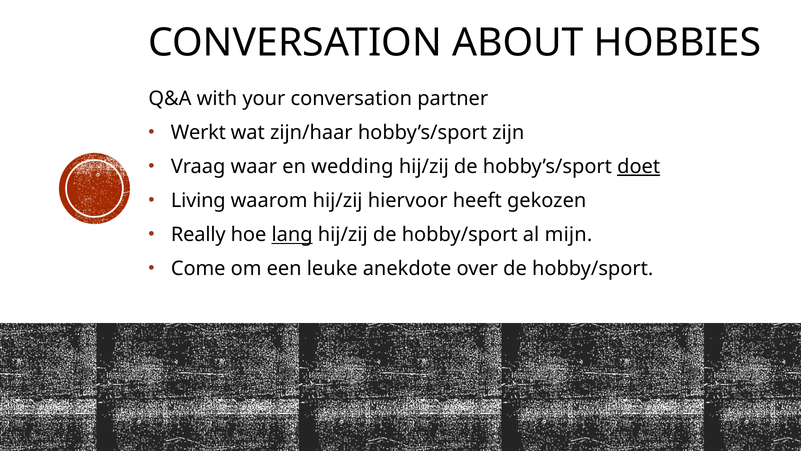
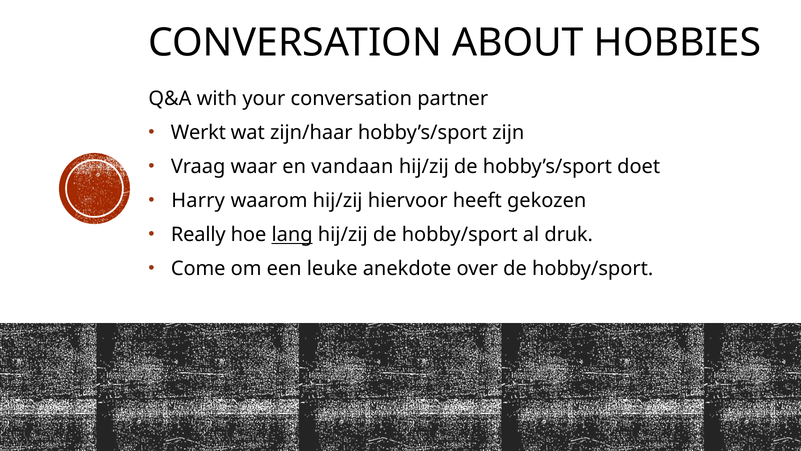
wedding: wedding -> vandaan (352, 166)
doet underline: present -> none (639, 166)
Living: Living -> Harry (198, 201)
mijn: mijn -> druk (569, 235)
